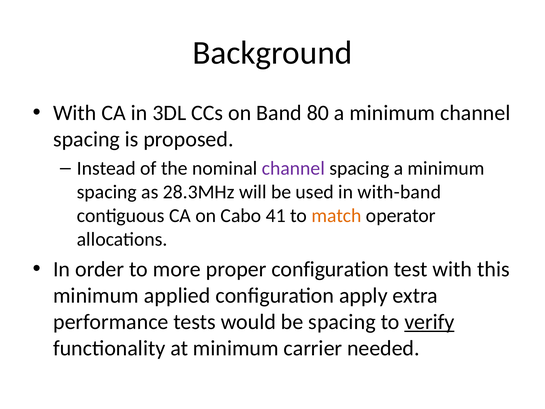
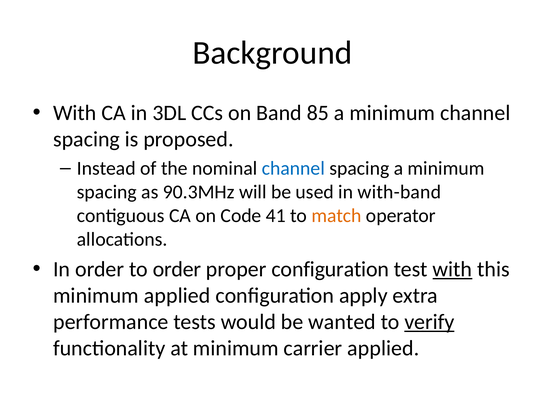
80: 80 -> 85 (318, 113)
channel colour: purple -> blue (293, 168)
28.3MHz: 28.3MHz -> 90.3MHz (199, 192)
Cabo: Cabo -> Code (241, 215)
to more: more -> order (177, 269)
with underline: none -> present (452, 269)
be spacing: spacing -> wanted (342, 322)
carrier needed: needed -> applied (383, 348)
